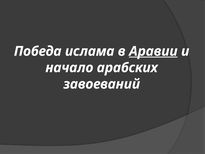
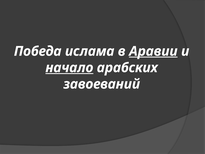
начало underline: none -> present (69, 68)
